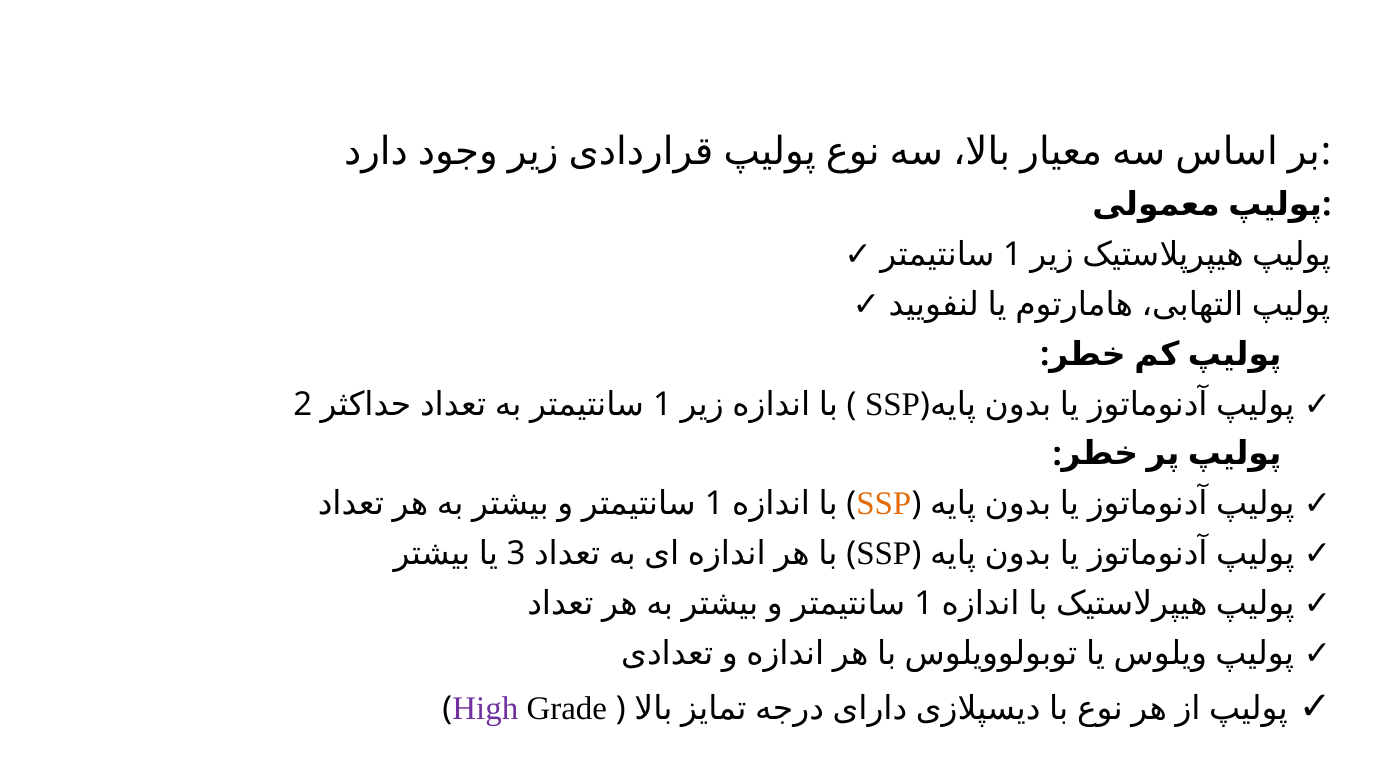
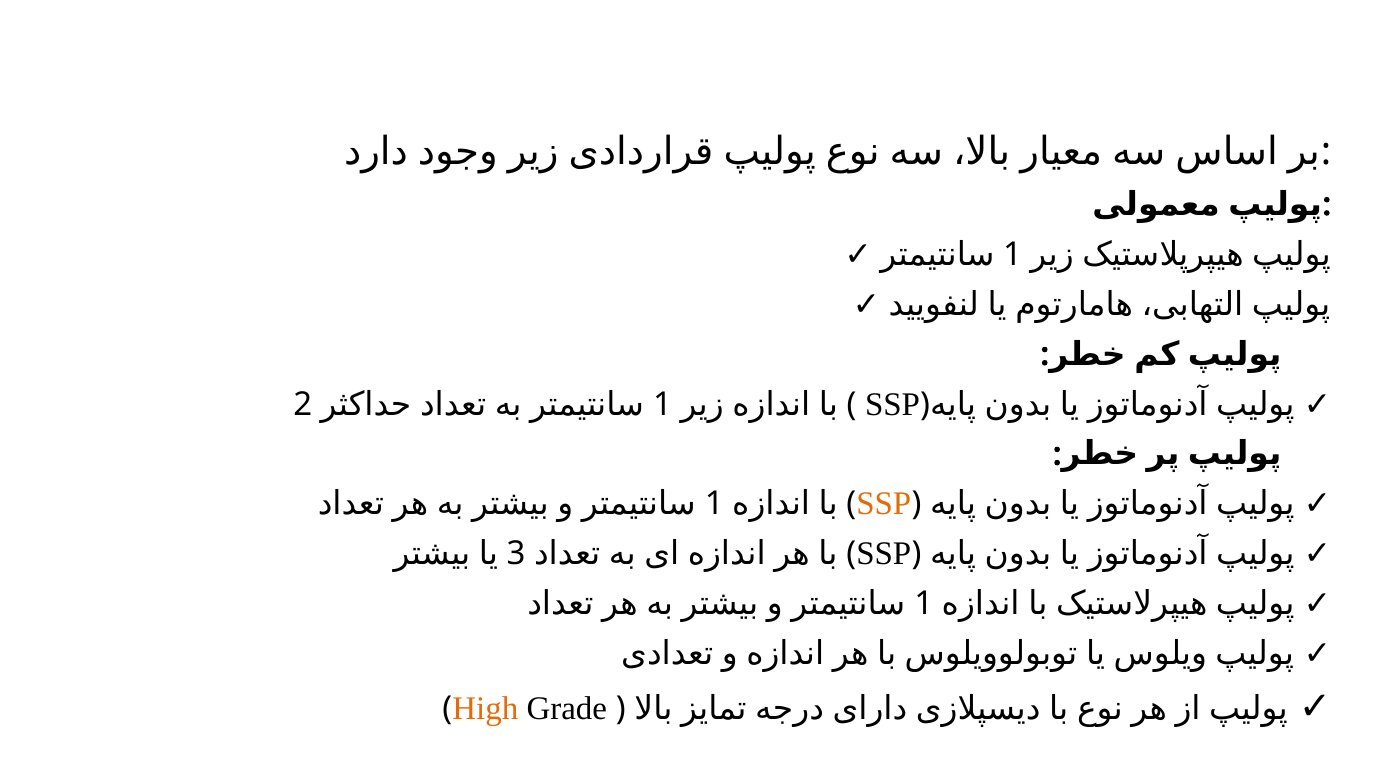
High colour: purple -> orange (485, 709)
